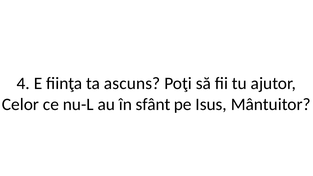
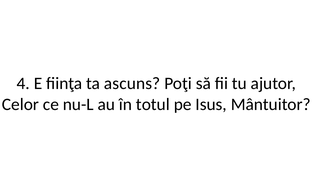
sfânt: sfânt -> totul (153, 104)
